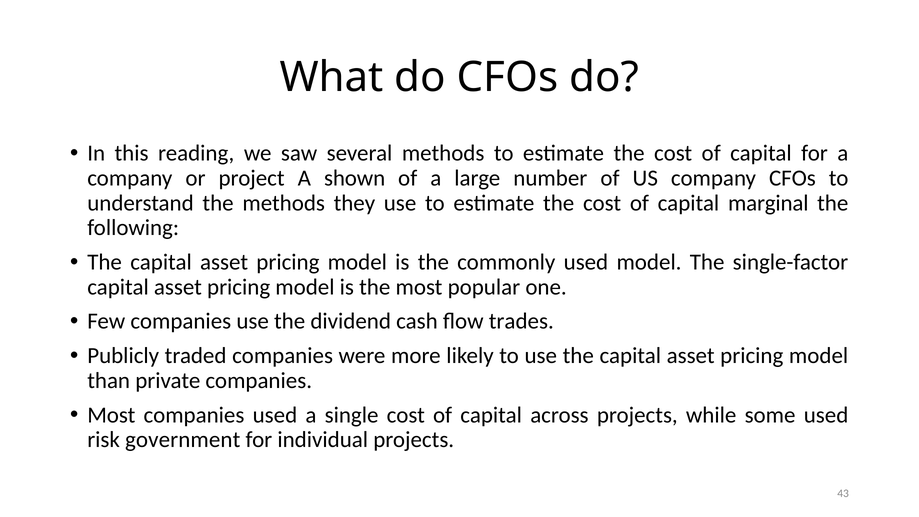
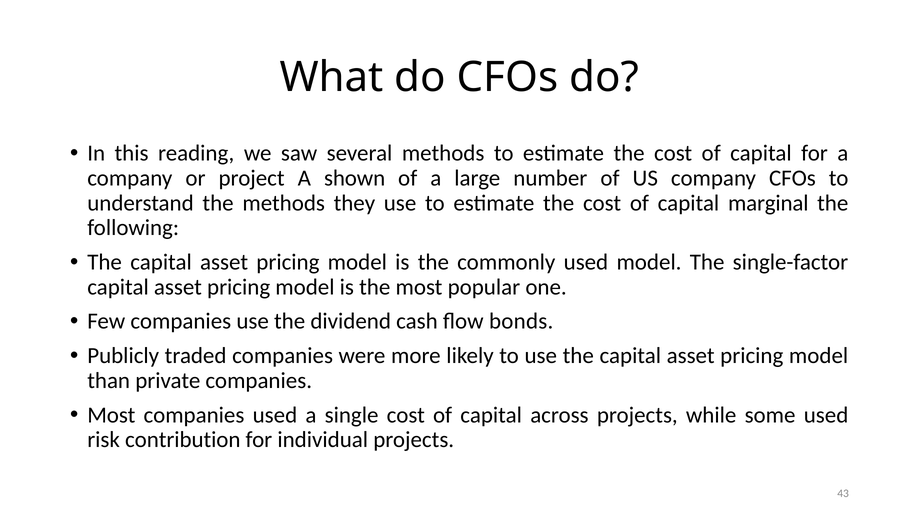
trades: trades -> bonds (521, 321)
government: government -> contribution (183, 440)
